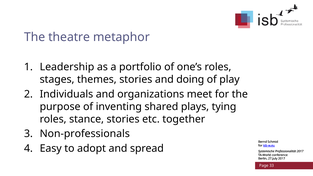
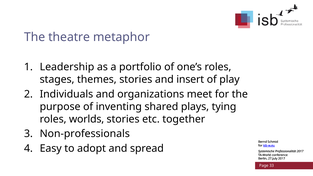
doing: doing -> insert (190, 80)
stance: stance -> worlds (87, 119)
